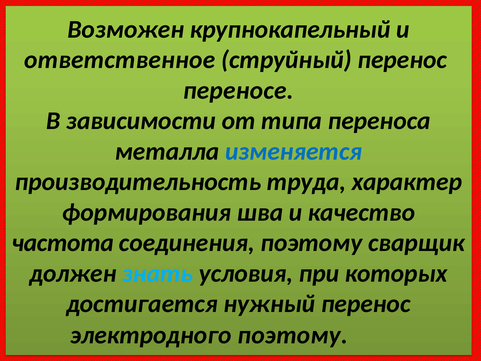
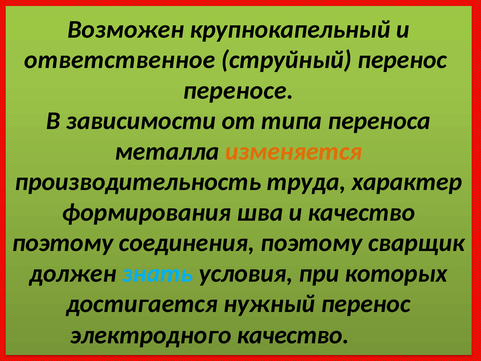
изменяется colour: blue -> orange (294, 151)
частота: частота -> поэтому (63, 243)
электродного поэтому: поэтому -> качество (293, 335)
